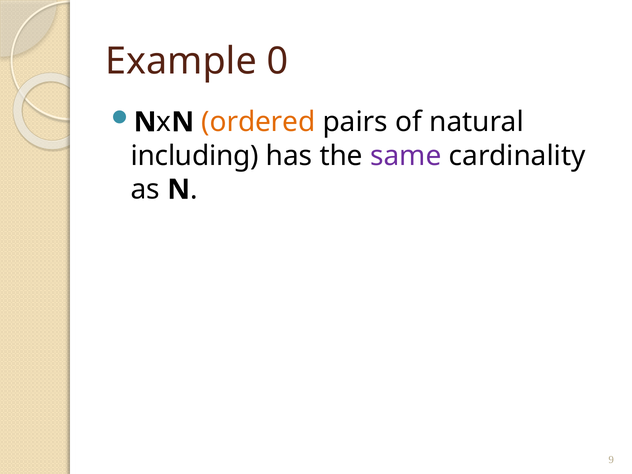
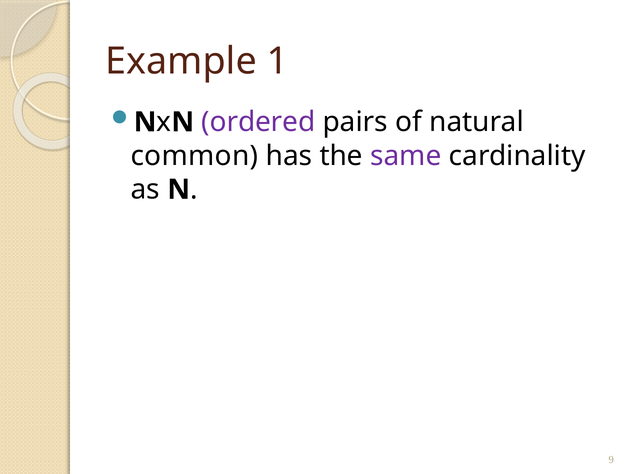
0: 0 -> 1 (277, 61)
ordered colour: orange -> purple (258, 122)
including: including -> common (194, 156)
